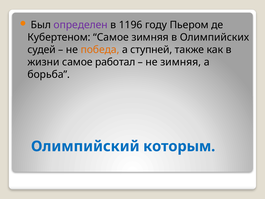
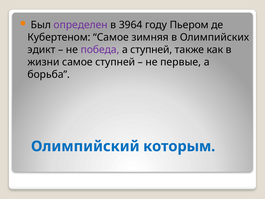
1196: 1196 -> 3964 (131, 25)
судей: судей -> эдикт (42, 50)
победа colour: orange -> purple (100, 50)
самое работал: работал -> ступней (115, 62)
не зимняя: зимняя -> первые (181, 62)
